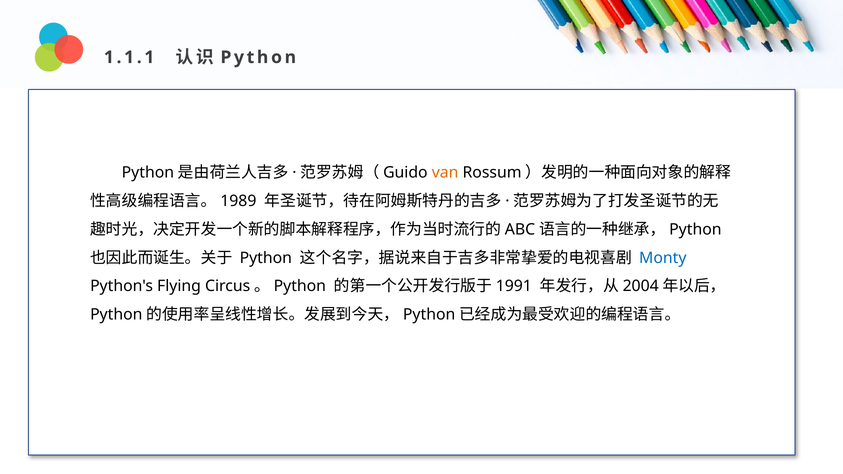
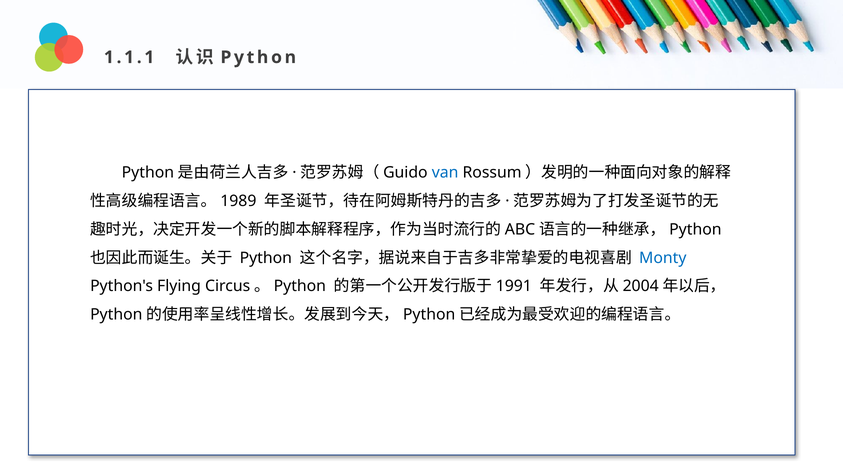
van colour: orange -> blue (445, 173)
